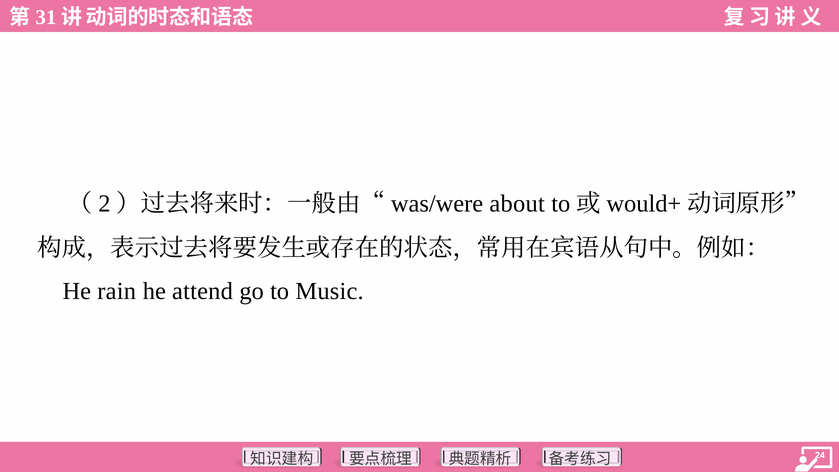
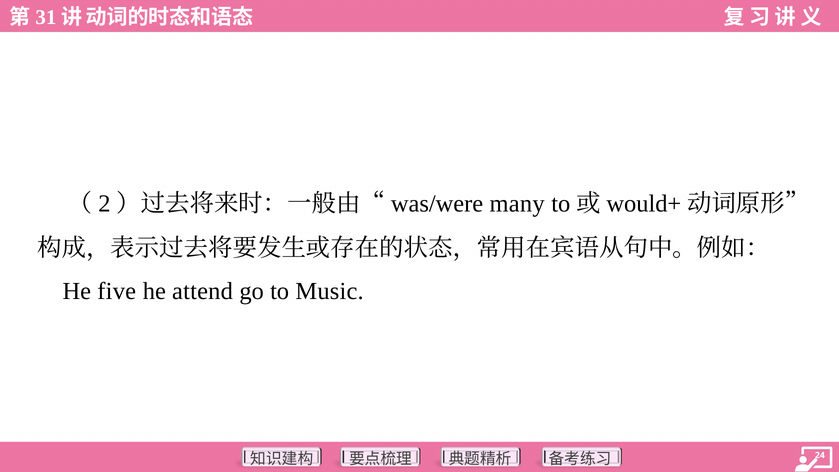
about: about -> many (517, 204)
rain: rain -> five (117, 291)
